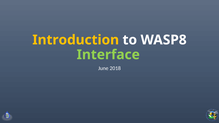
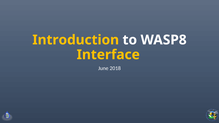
Interface colour: light green -> yellow (108, 55)
